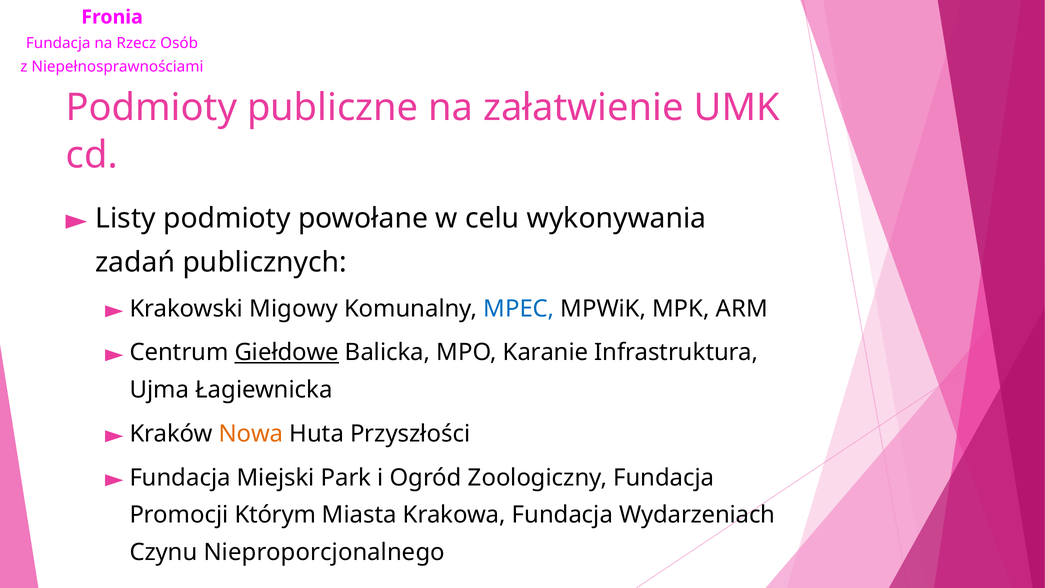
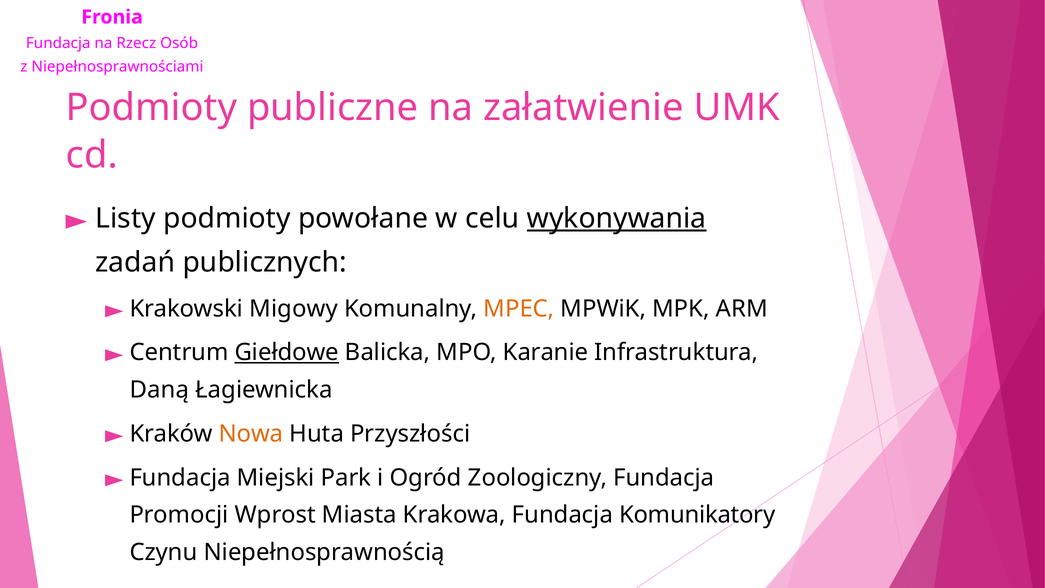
wykonywania underline: none -> present (617, 218)
MPEC colour: blue -> orange (519, 309)
Ujma: Ujma -> Daną (159, 390)
Którym: Którym -> Wprost (275, 515)
Wydarzeniach: Wydarzeniach -> Komunikatory (697, 515)
Nieproporcjonalnego: Nieproporcjonalnego -> Niepełnosprawnością (324, 552)
